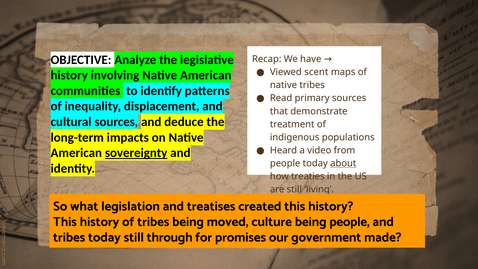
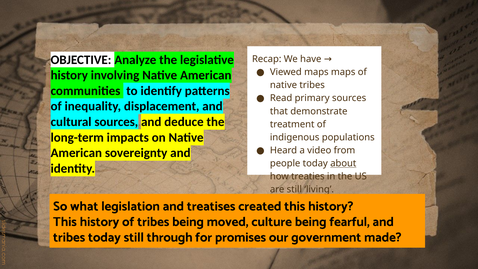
Viewed scent: scent -> maps (316, 72)
sovereignty underline: present -> none (136, 153)
being people: people -> fearful (350, 222)
